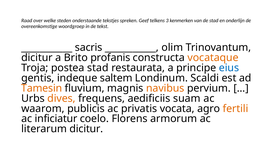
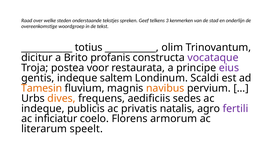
sacris: sacris -> totius (89, 48)
vocataque colour: orange -> purple (213, 58)
postea stad: stad -> voor (98, 68)
eius colour: blue -> purple (229, 68)
suam: suam -> sedes (187, 98)
waarom: waarom -> indeque (43, 109)
vocata: vocata -> natalis (177, 109)
fertili colour: orange -> purple (236, 109)
literarum dicitur: dicitur -> speelt (86, 129)
